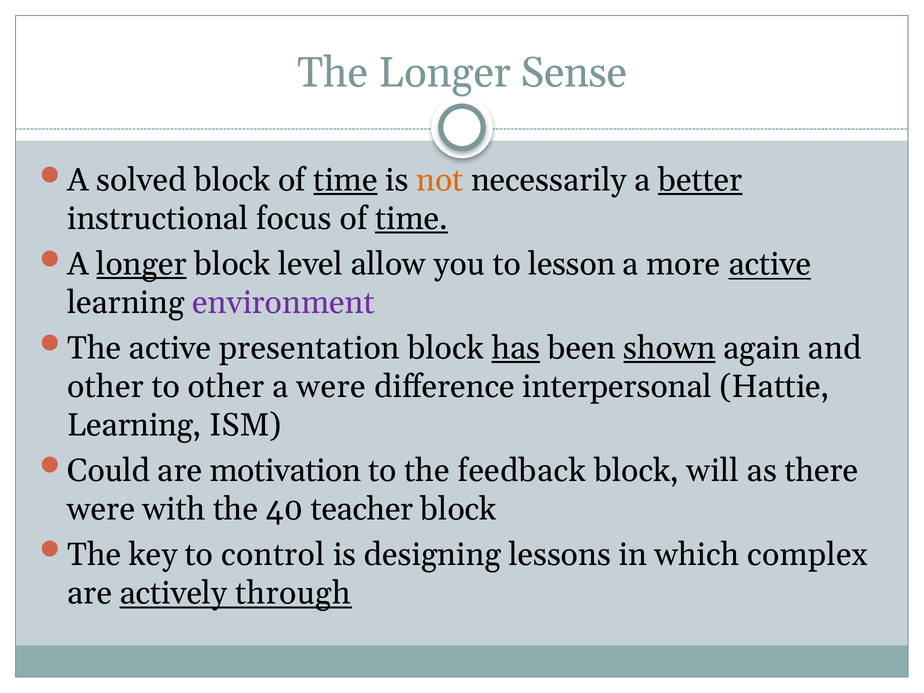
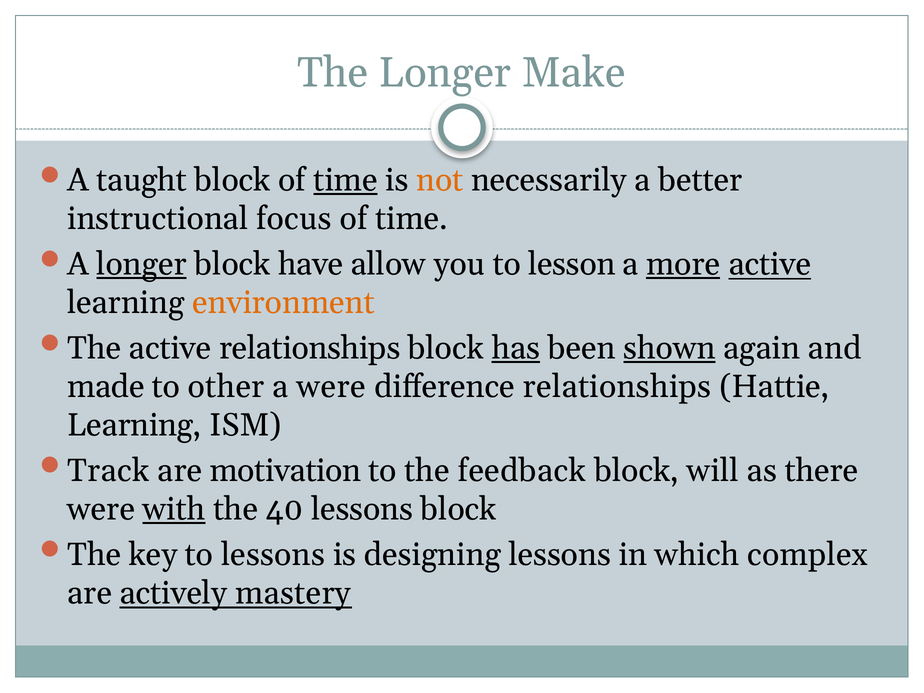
Sense: Sense -> Make (574, 73)
solved: solved -> taught (142, 180)
better underline: present -> none (700, 180)
time underline: present -> none (412, 219)
level: level -> have (311, 264)
more underline: none -> present (683, 264)
environment colour: purple -> orange (284, 303)
active presentation: presentation -> relationships (310, 348)
other: other -> made (106, 387)
difference interpersonal: interpersonal -> relationships (617, 387)
Could: Could -> Track (108, 471)
with underline: none -> present (174, 509)
40 teacher: teacher -> lessons (362, 509)
to control: control -> lessons (273, 555)
through: through -> mastery (293, 593)
